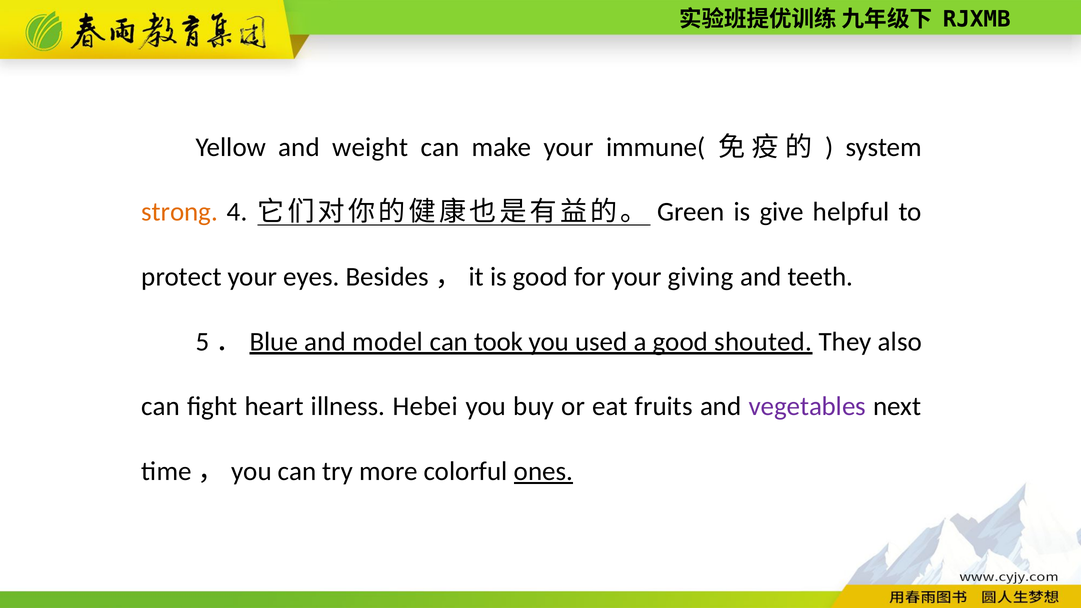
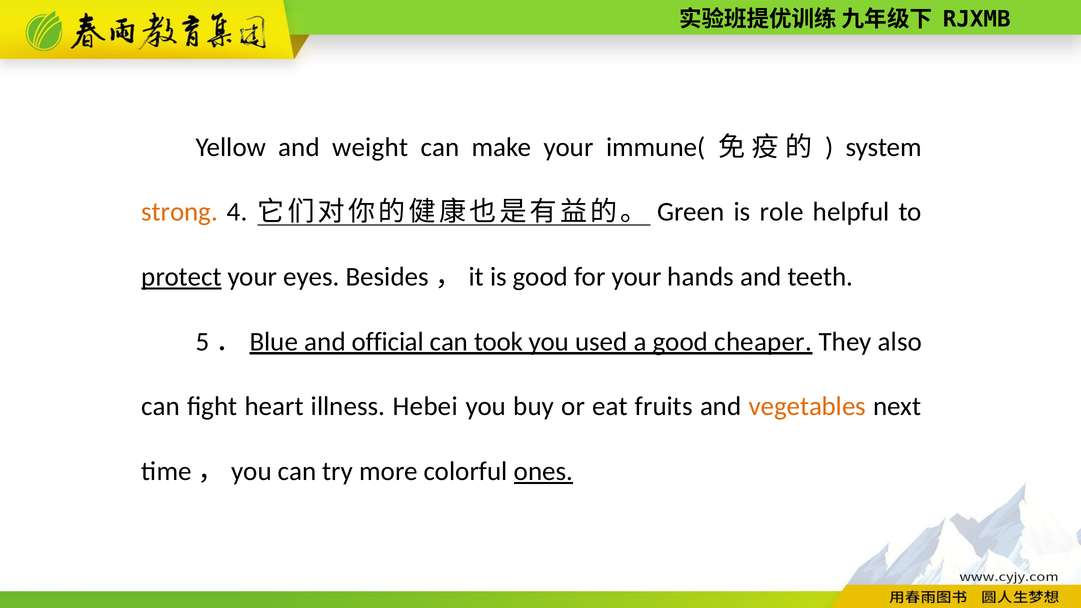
give: give -> role (782, 212)
protect underline: none -> present (182, 277)
giving: giving -> hands (701, 277)
model: model -> official (388, 342)
shouted: shouted -> cheaper (763, 342)
vegetables colour: purple -> orange (807, 407)
